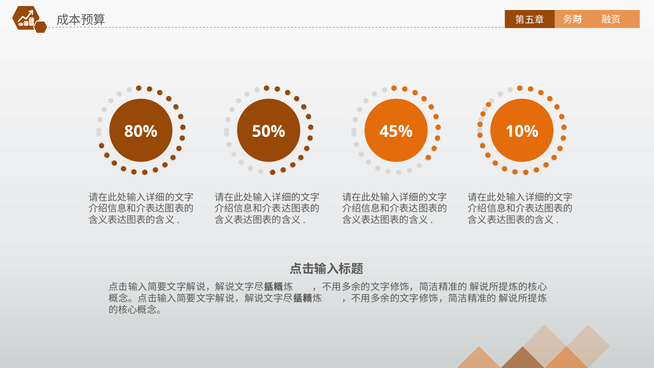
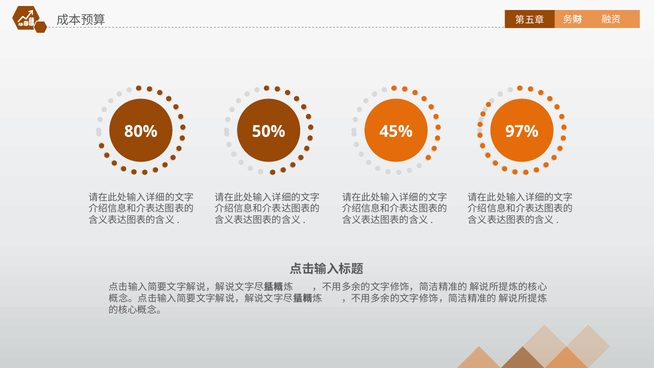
10%: 10% -> 97% (522, 131)
